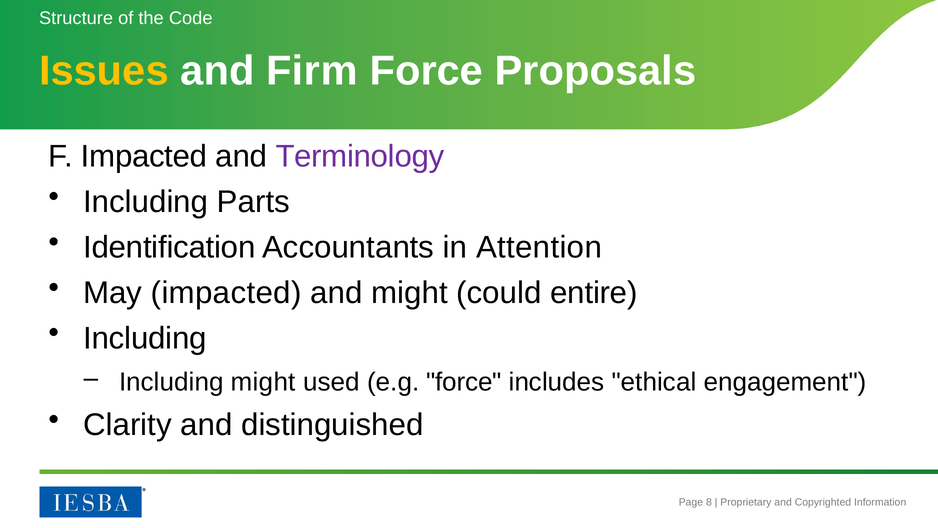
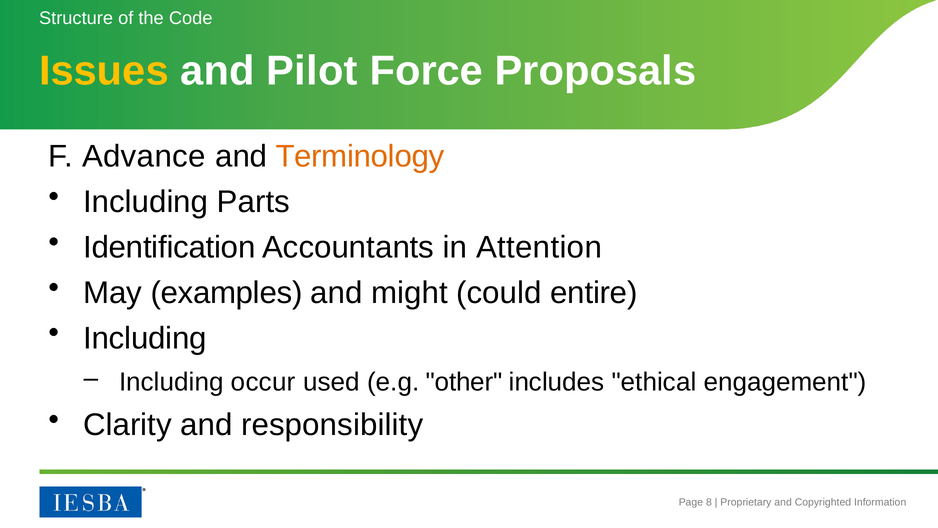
Firm: Firm -> Pilot (312, 71)
F Impacted: Impacted -> Advance (144, 157)
Terminology colour: purple -> orange (360, 157)
May impacted: impacted -> examples (226, 293)
Including might: might -> occur (263, 382)
e.g force: force -> other (464, 382)
distinguished: distinguished -> responsibility (332, 425)
